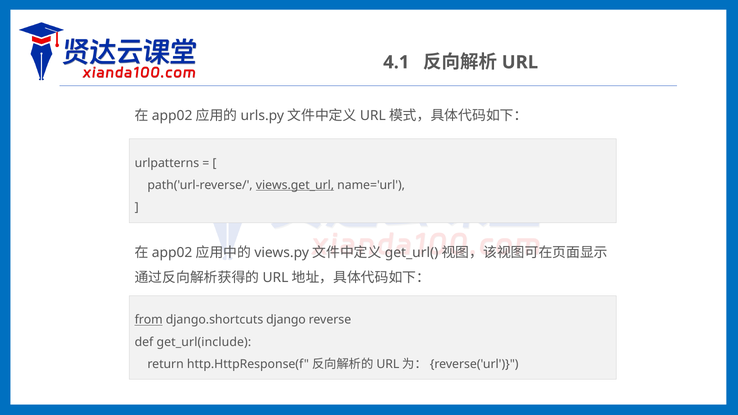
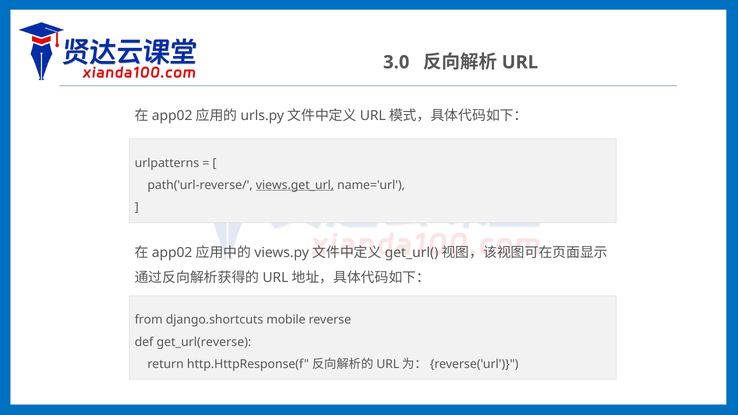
4.1: 4.1 -> 3.0 (396, 62)
from underline: present -> none (149, 320)
django: django -> mobile (286, 320)
get_url(include: get_url(include -> get_url(reverse (204, 342)
